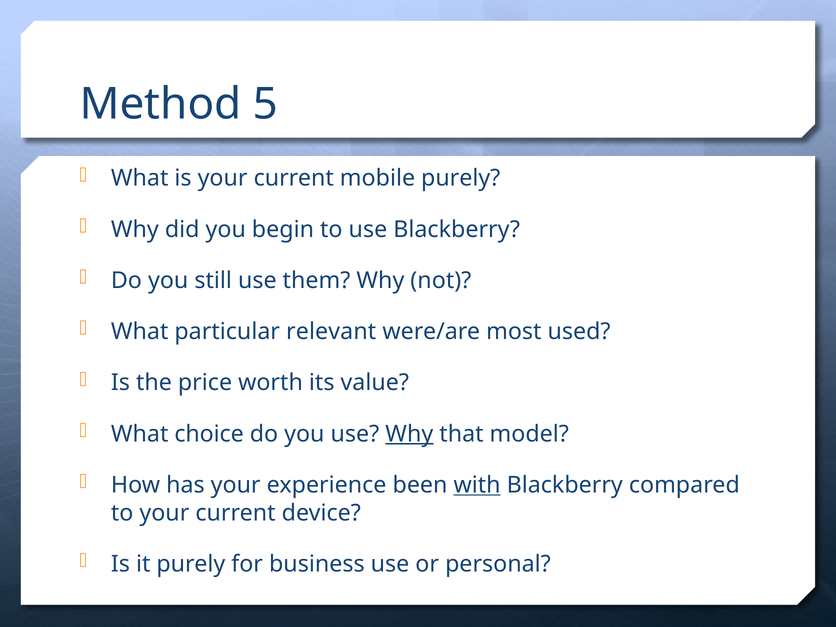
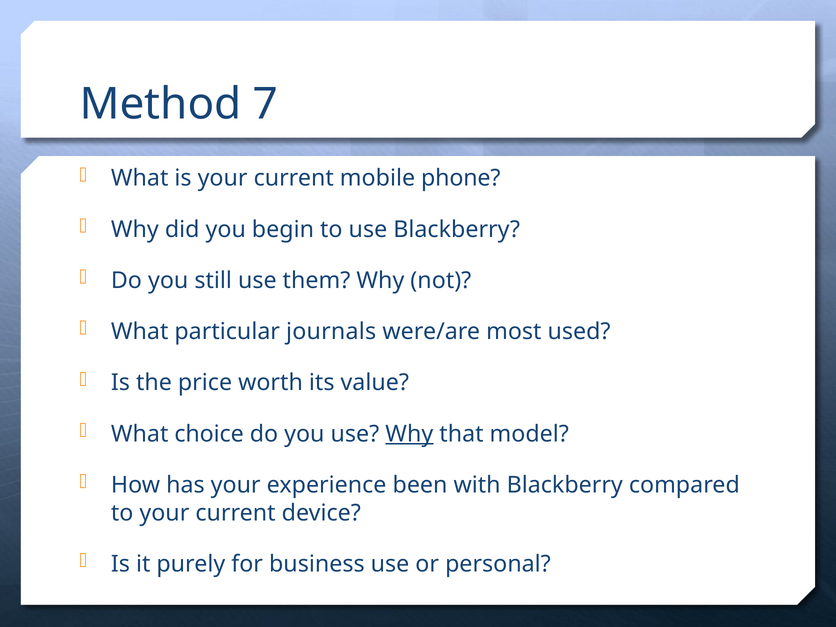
5: 5 -> 7 (266, 104)
mobile purely: purely -> phone (461, 178)
relevant: relevant -> journals (331, 332)
with underline: present -> none (477, 485)
